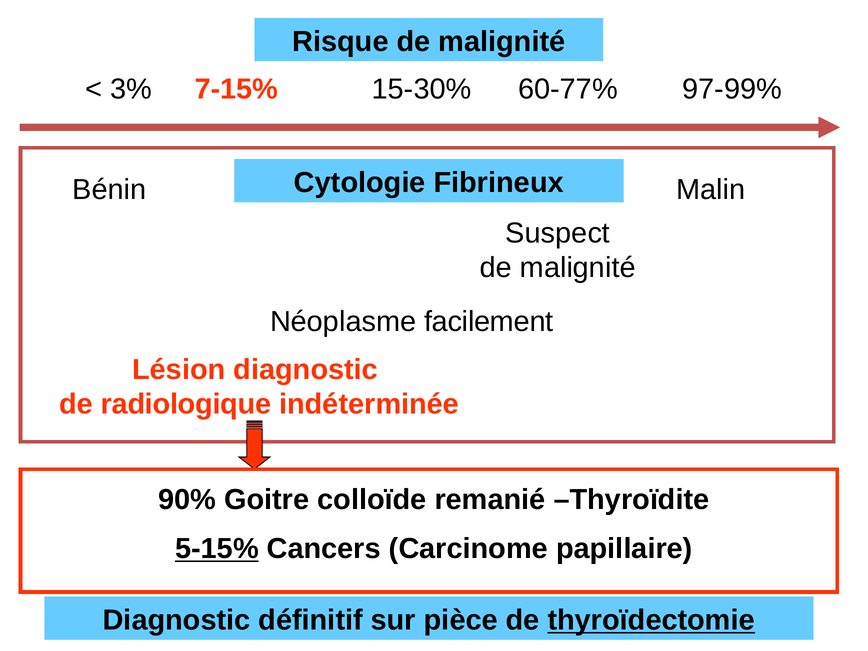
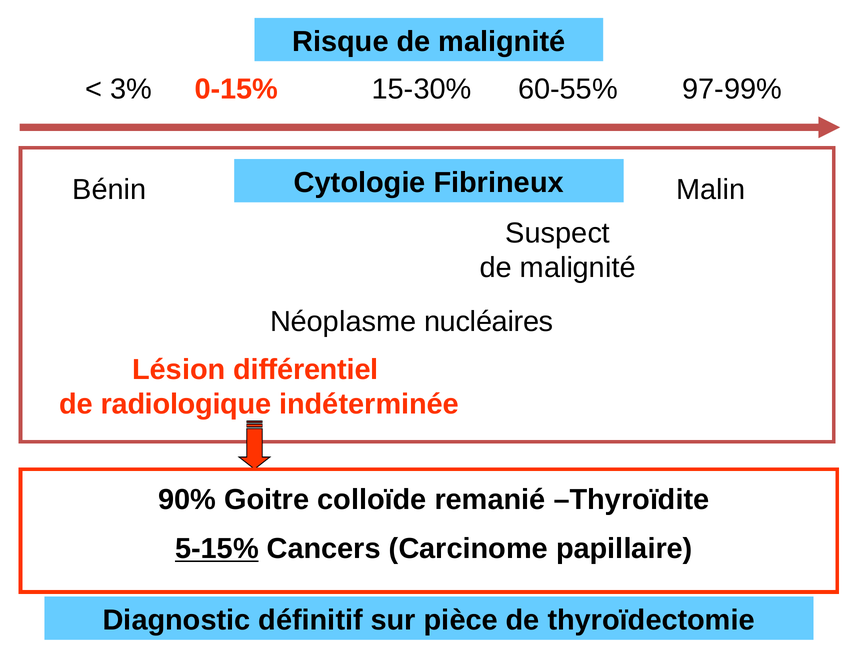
7-15%: 7-15% -> 0-15% (236, 89)
60-77%: 60-77% -> 60-55% (568, 89)
facilement: facilement -> nucléaires (489, 322)
Lésion diagnostic: diagnostic -> différentiel (306, 370)
thyroïdectomie underline: present -> none (651, 620)
